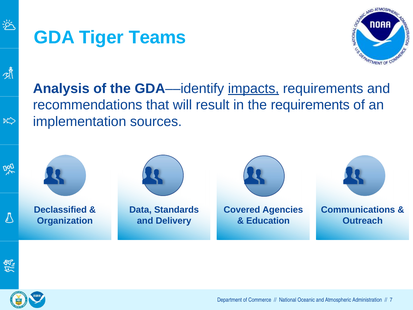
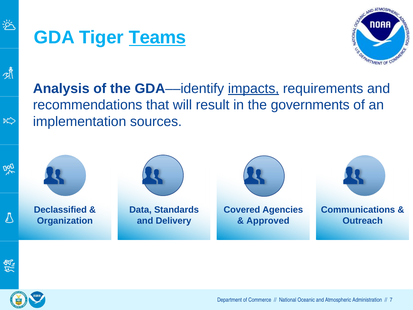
Teams underline: none -> present (157, 37)
the requirements: requirements -> governments (310, 105)
Education: Education -> Approved (268, 221)
